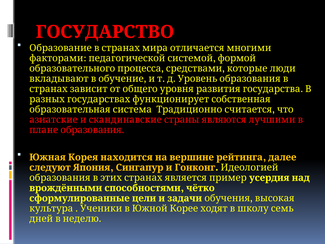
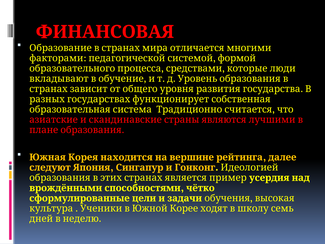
ГОСУДАРСТВО: ГОСУДАРСТВО -> ФИНАНСОВАЯ (105, 32)
